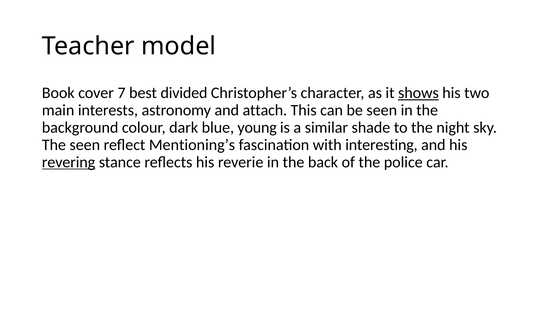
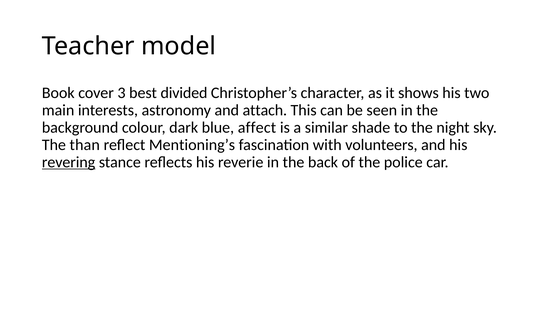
7: 7 -> 3 (121, 93)
shows underline: present -> none (418, 93)
young: young -> affect (257, 127)
The seen: seen -> than (85, 145)
interesting: interesting -> volunteers (381, 145)
